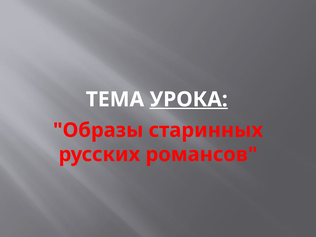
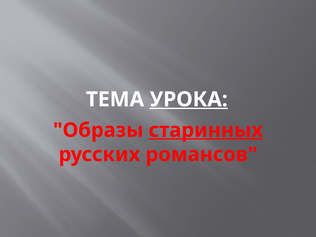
старинных underline: none -> present (206, 130)
